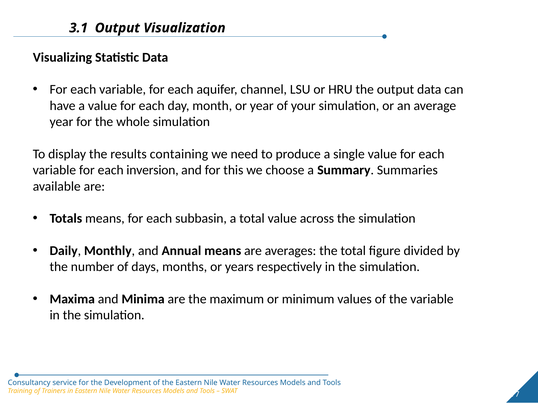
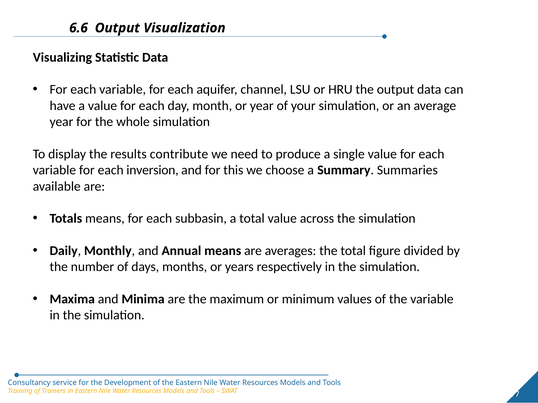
3.1: 3.1 -> 6.6 (78, 28)
containing: containing -> contribute (179, 154)
